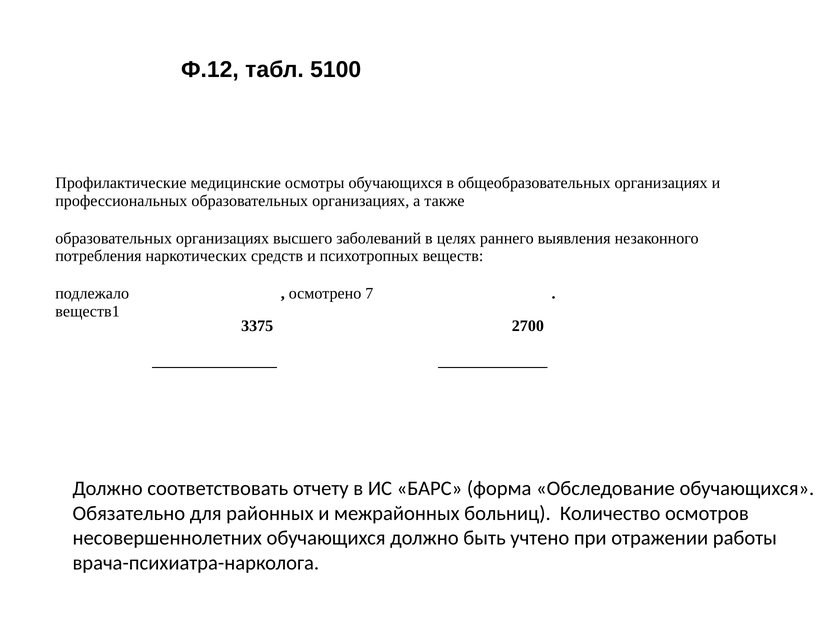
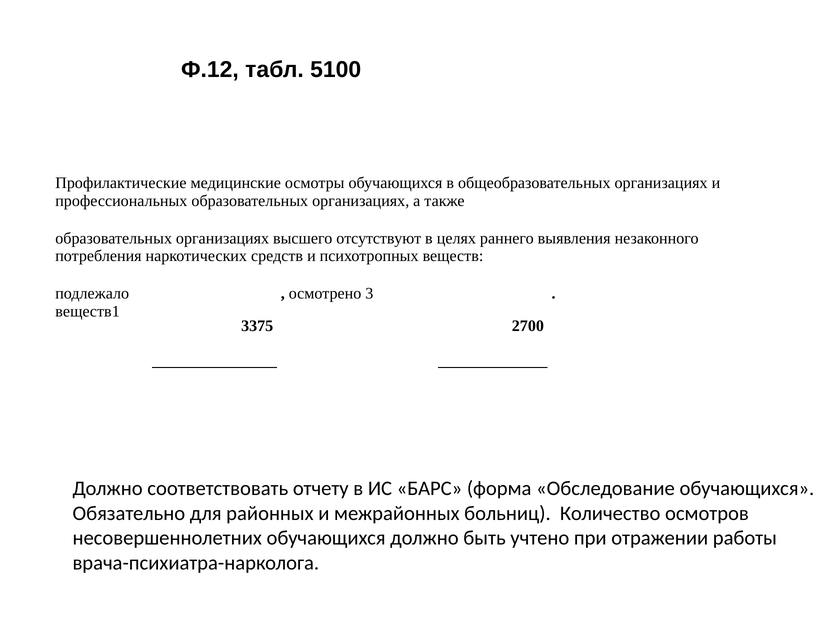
заболеваний: заболеваний -> отсутствуют (379, 238)
7: 7 -> 3 (369, 293)
